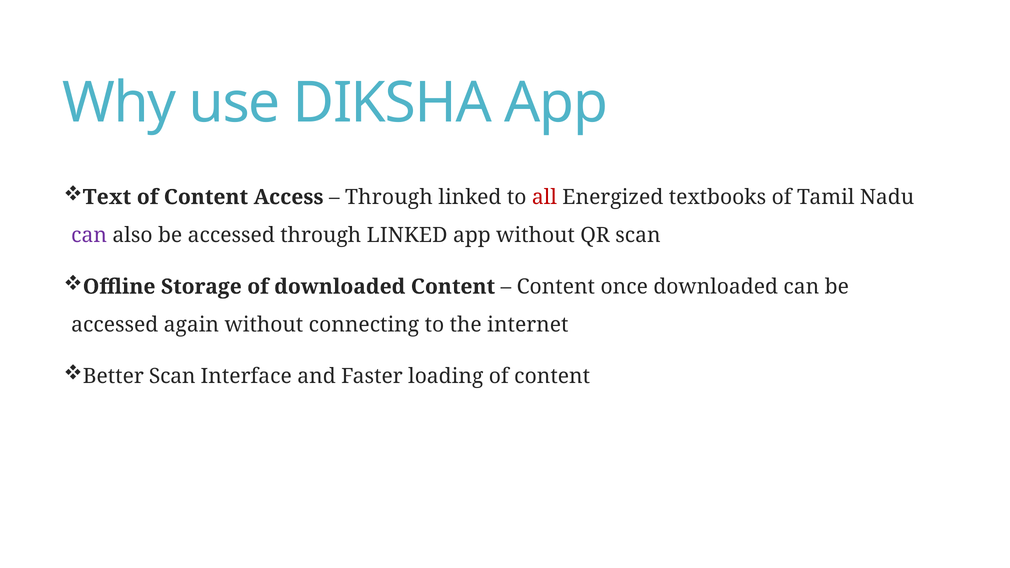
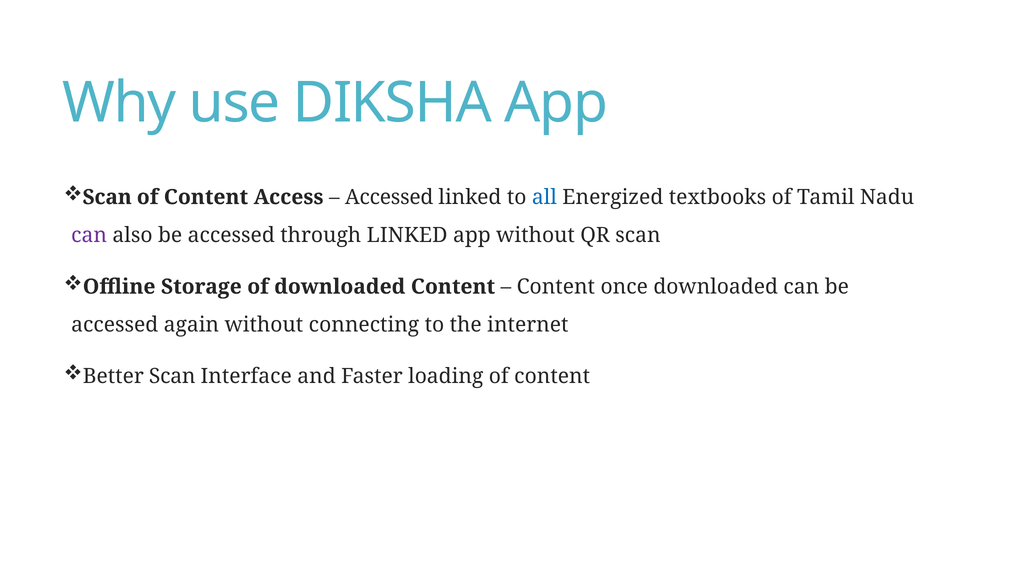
Text: Text -> Scan (107, 197)
Through: Through -> Accessed (389, 197)
all colour: red -> blue (544, 197)
